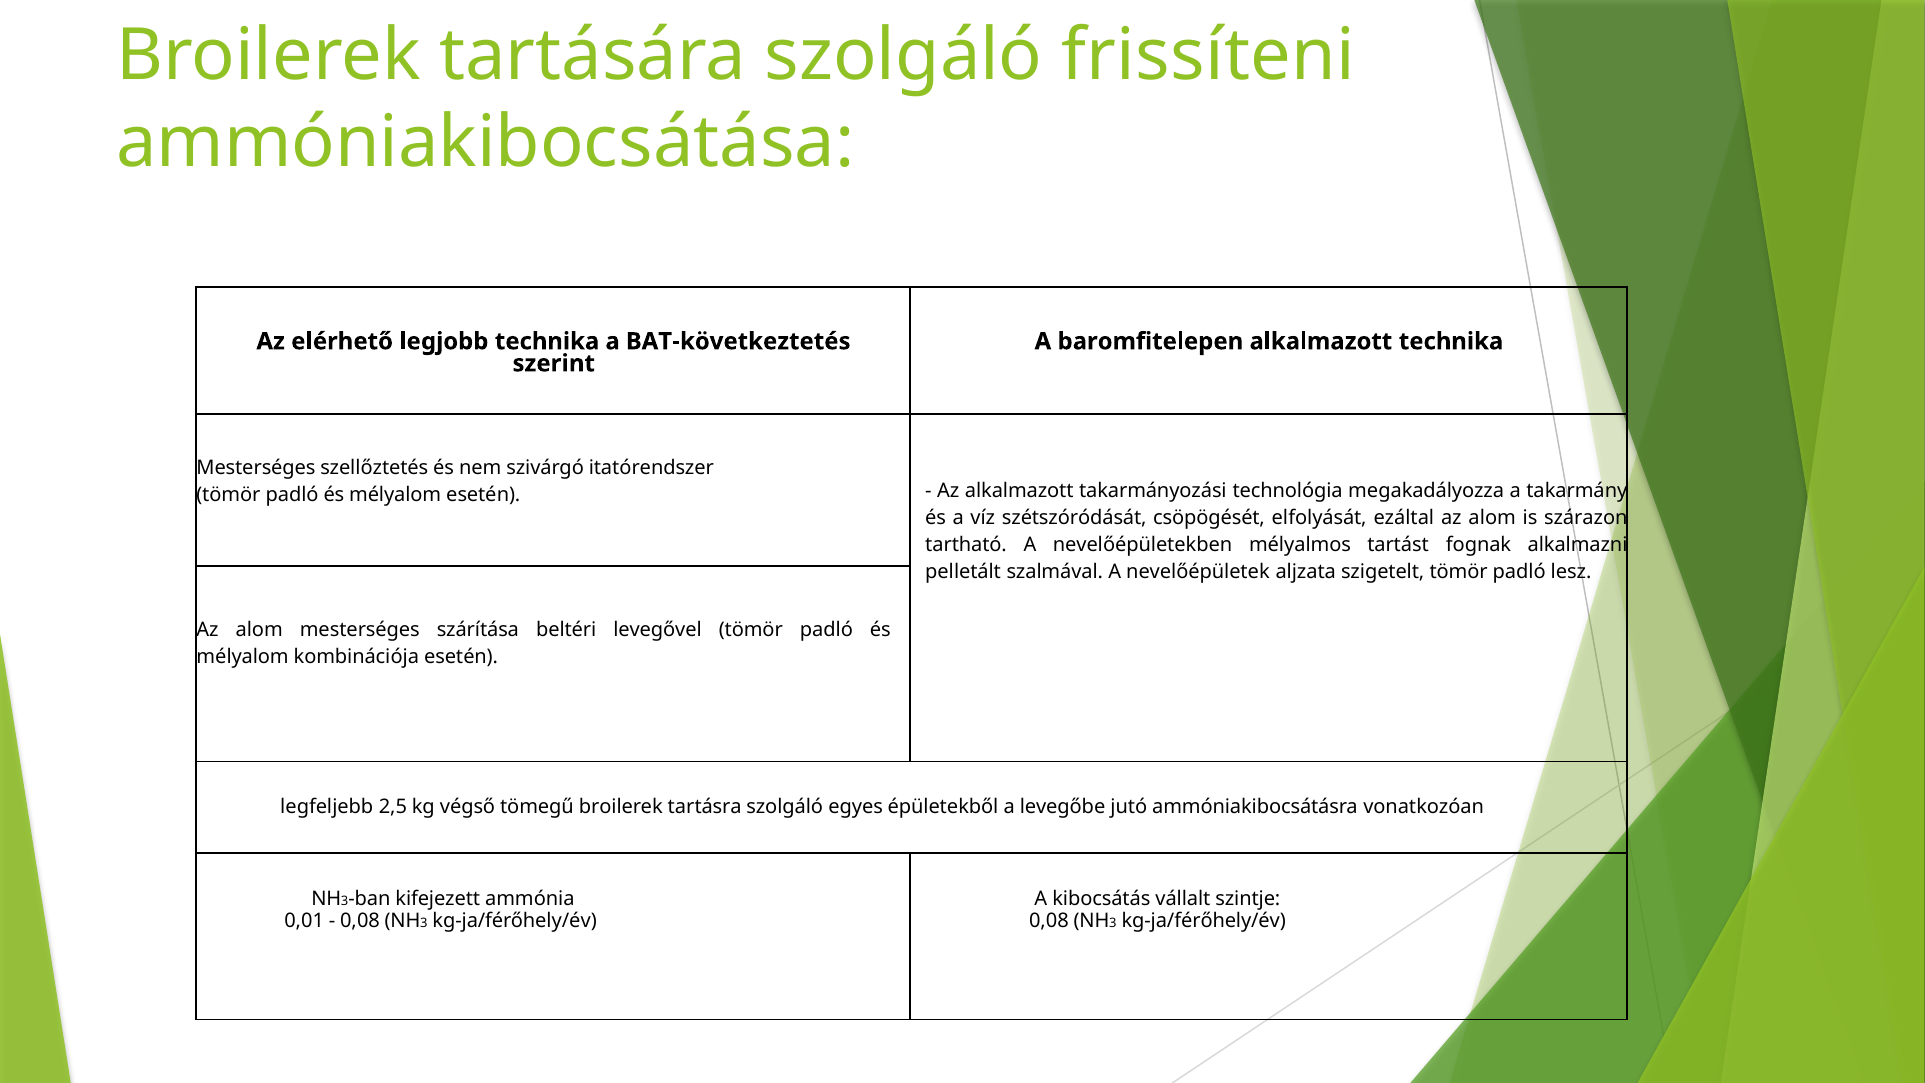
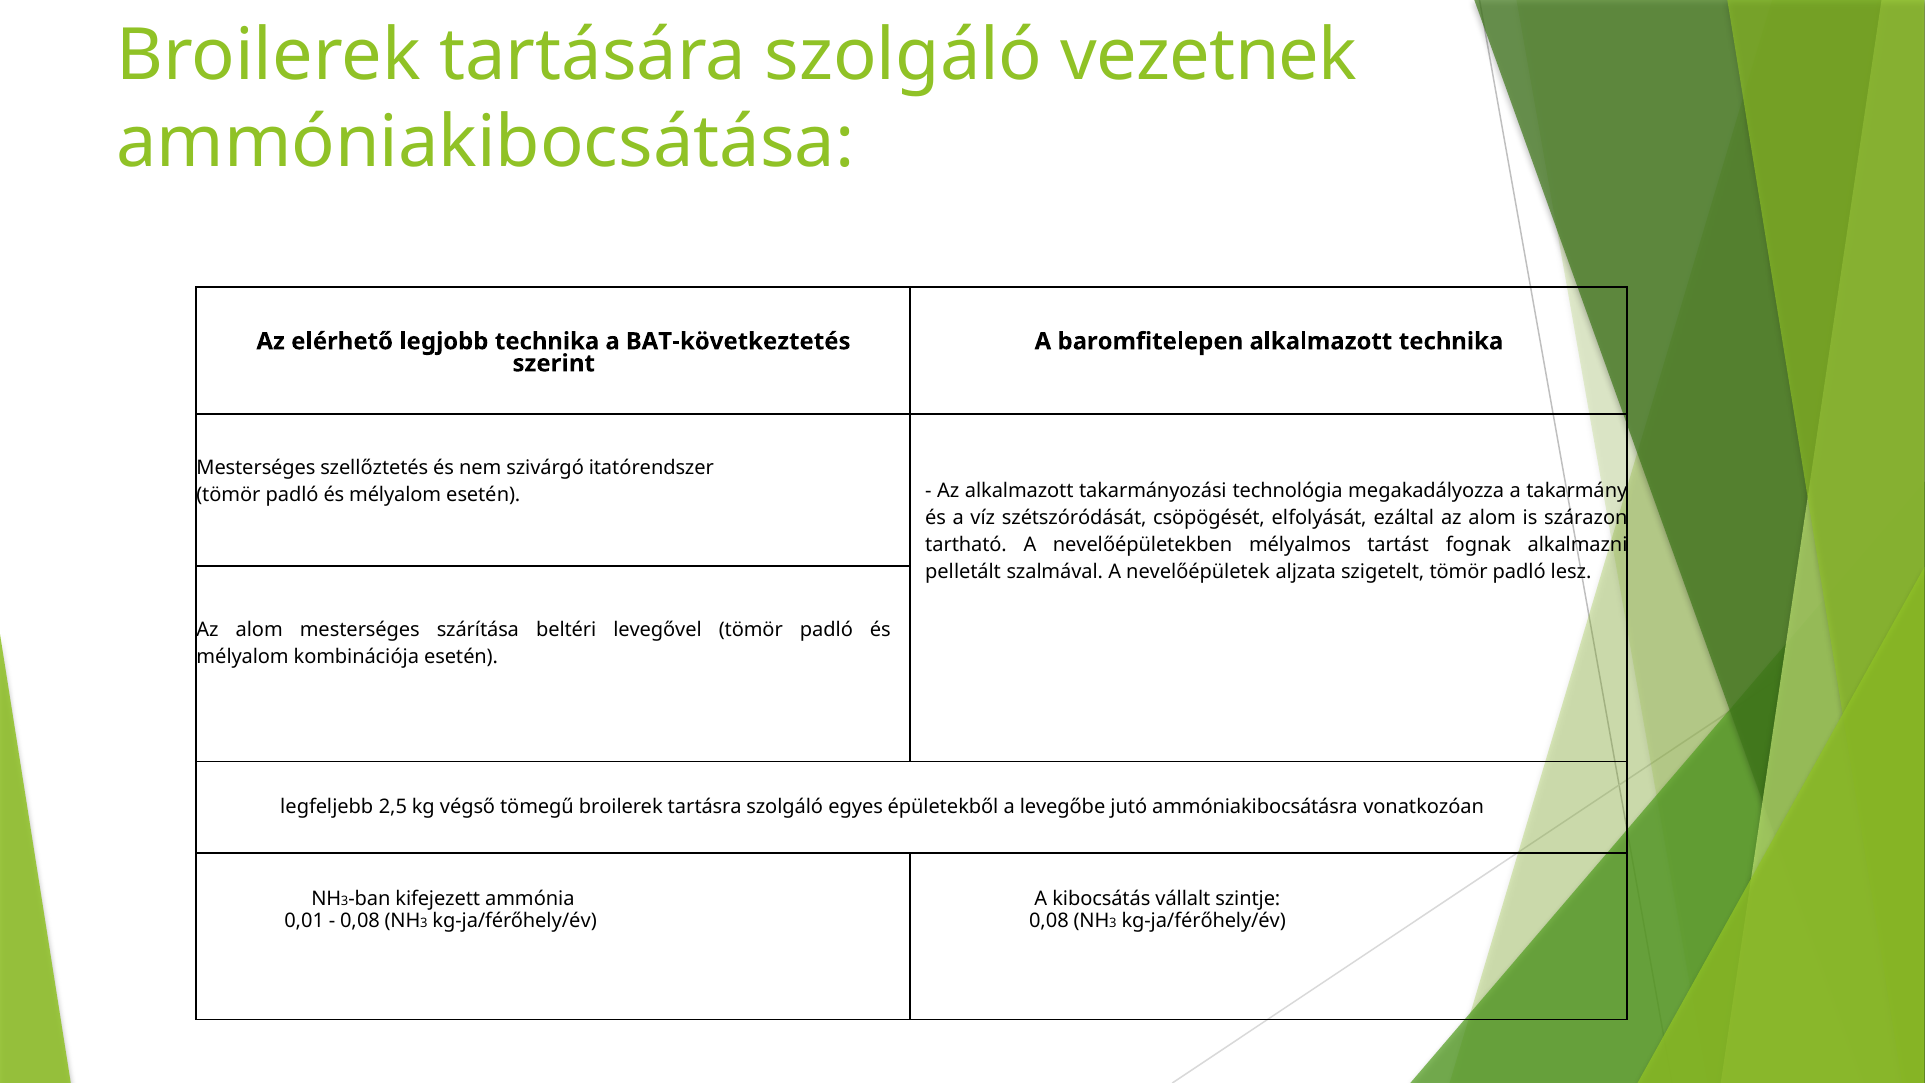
frissíteni: frissíteni -> vezetnek (1209, 56)
